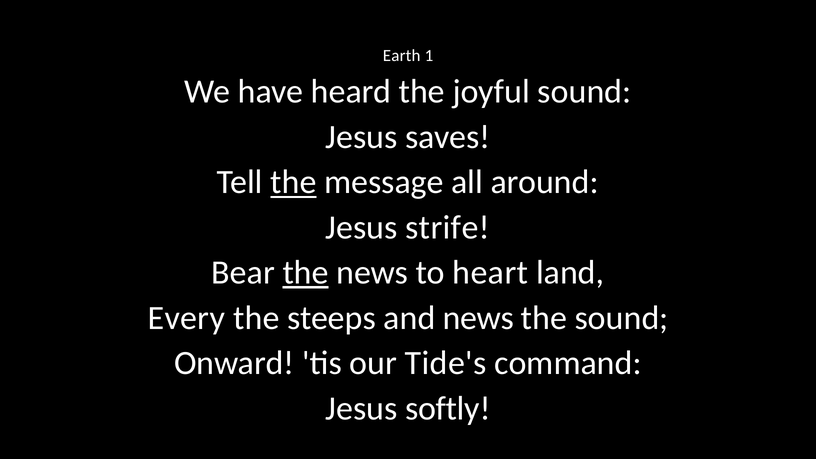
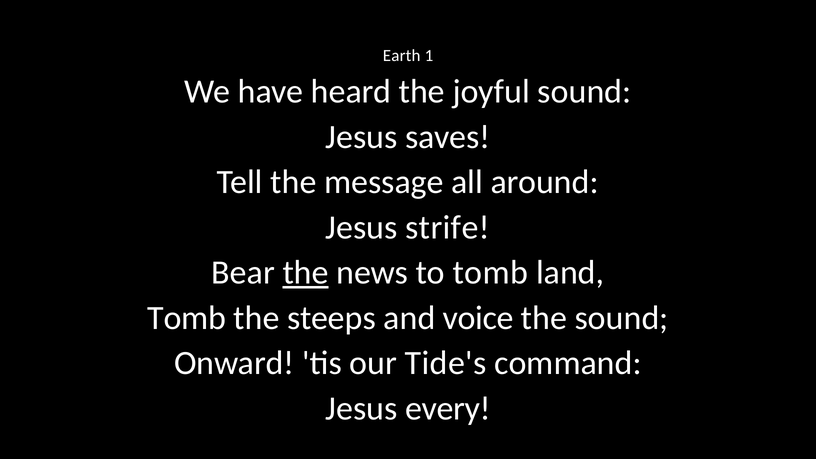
the underline: present -> none (293, 182)
to heart: heart -> tomb (490, 273)
Every: Every -> Tomb (187, 318)
and news: news -> voice (478, 318)
softly: softly -> every (448, 408)
